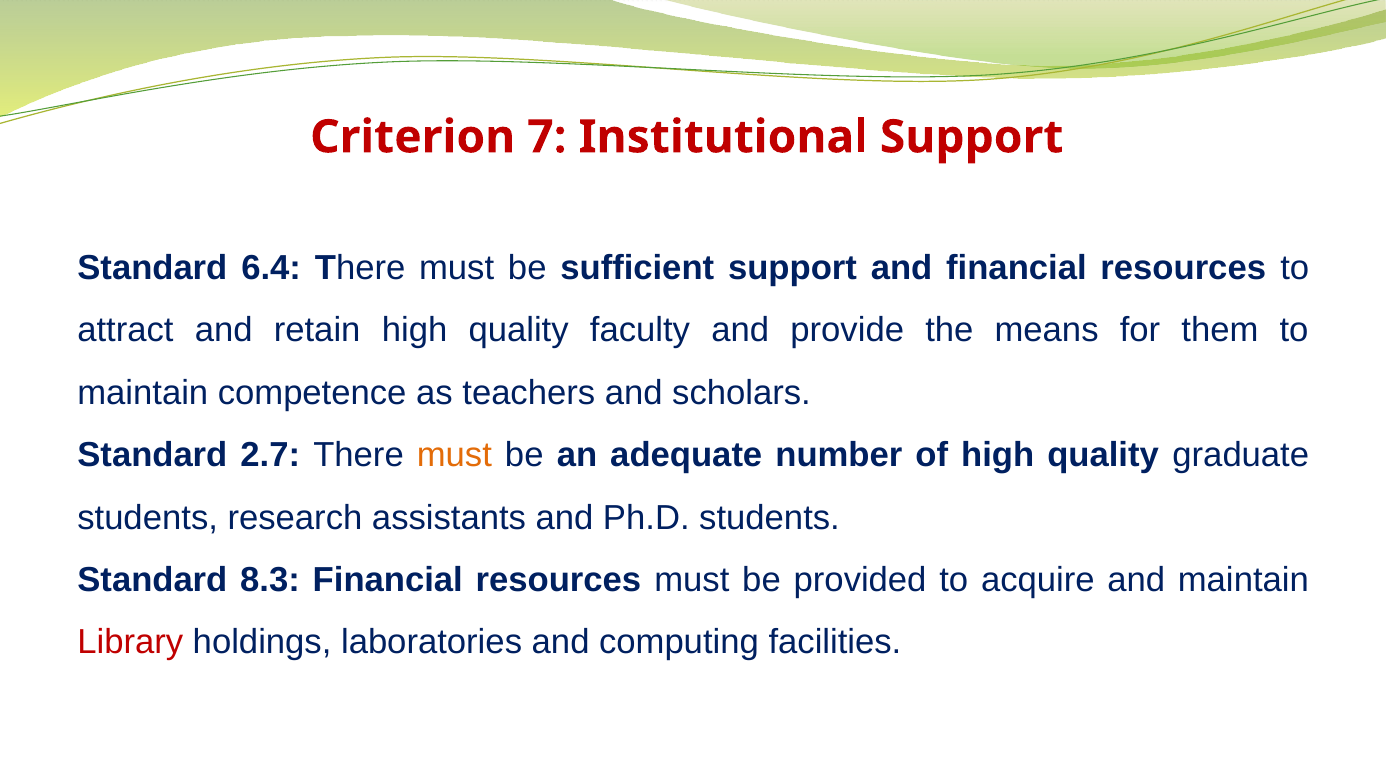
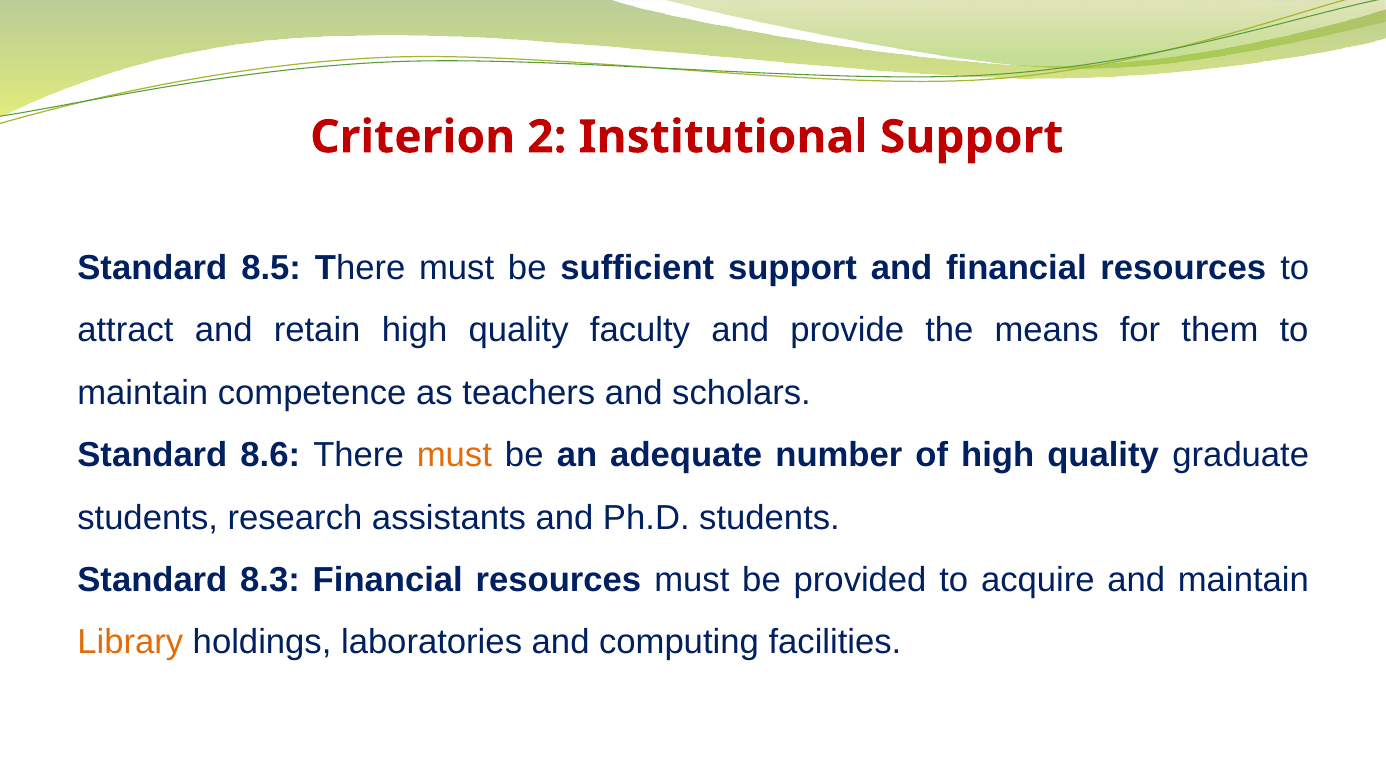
7: 7 -> 2 (547, 137)
6.4: 6.4 -> 8.5 (271, 268)
2.7: 2.7 -> 8.6 (270, 455)
Library colour: red -> orange (130, 642)
